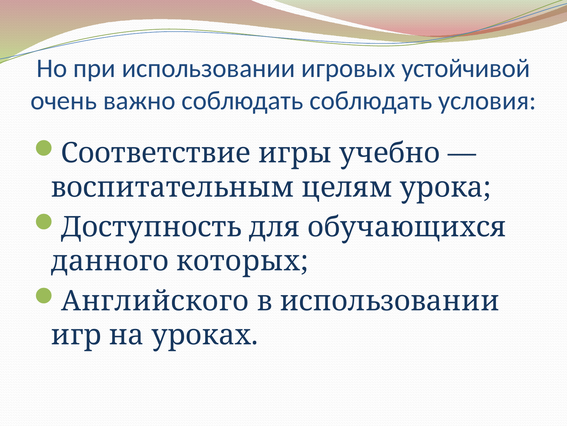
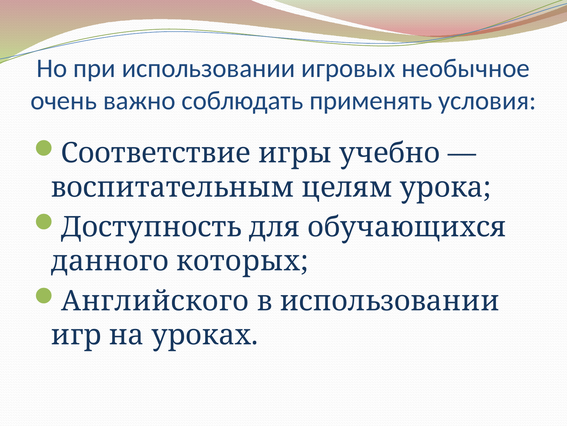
устойчивой: устойчивой -> необычное (466, 68)
соблюдать соблюдать: соблюдать -> применять (371, 100)
